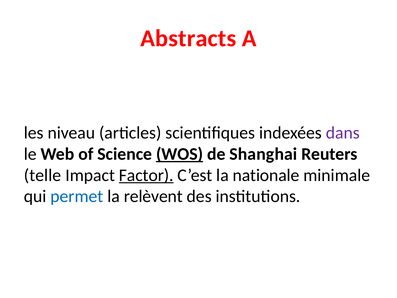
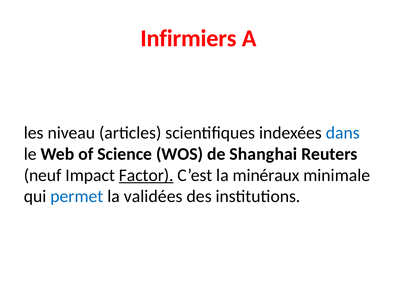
Abstracts: Abstracts -> Infirmiers (188, 38)
dans colour: purple -> blue (343, 133)
WOS underline: present -> none (180, 154)
telle: telle -> neuf (43, 175)
nationale: nationale -> minéraux (266, 175)
relèvent: relèvent -> validées (153, 196)
